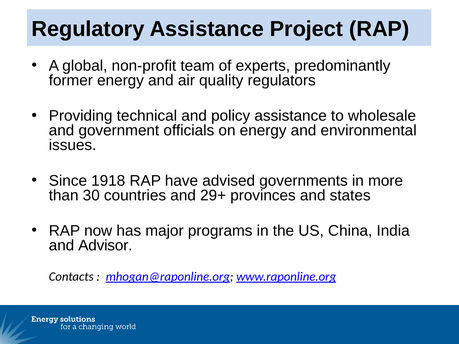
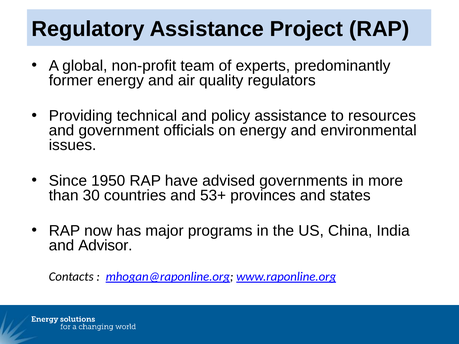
wholesale: wholesale -> resources (382, 116)
1918: 1918 -> 1950 (108, 181)
29+: 29+ -> 53+ (213, 196)
